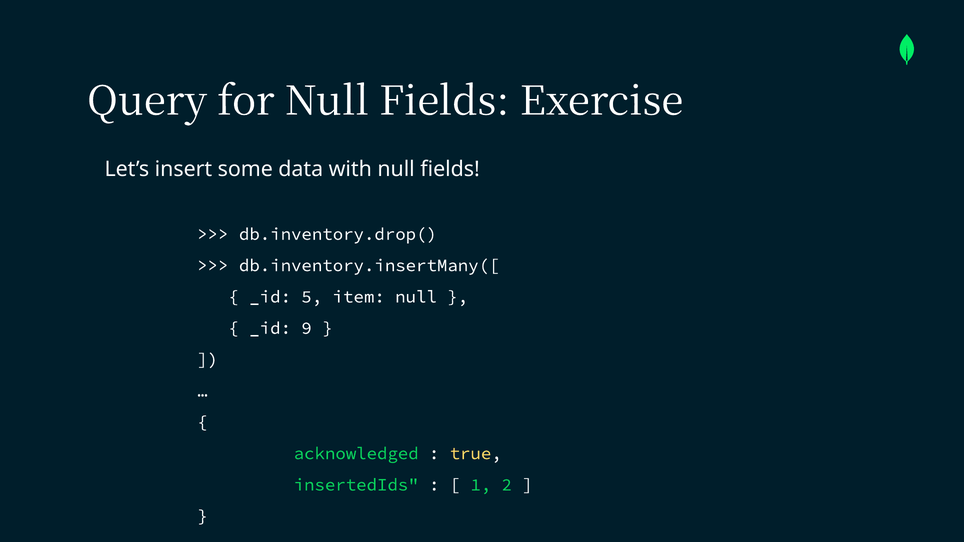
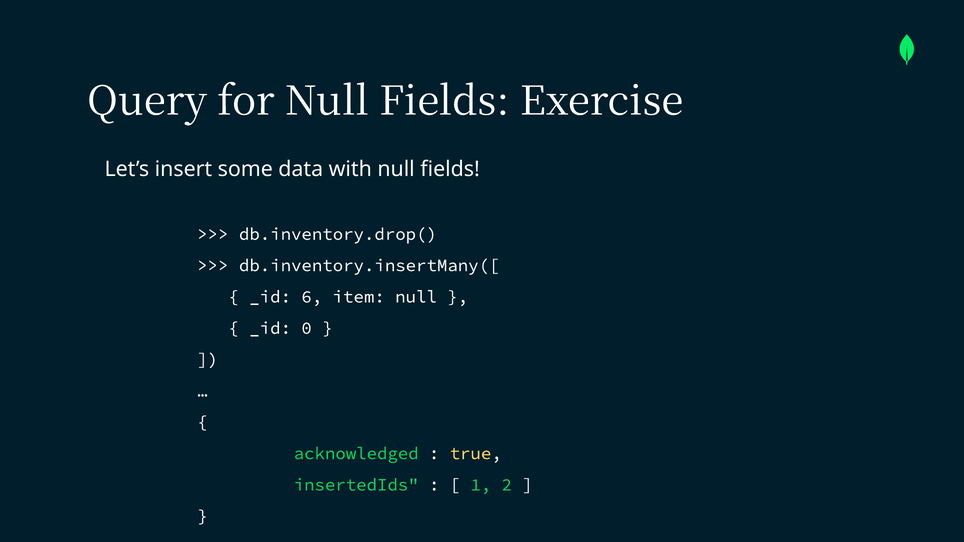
5: 5 -> 6 (312, 297)
9: 9 -> 0 (307, 328)
